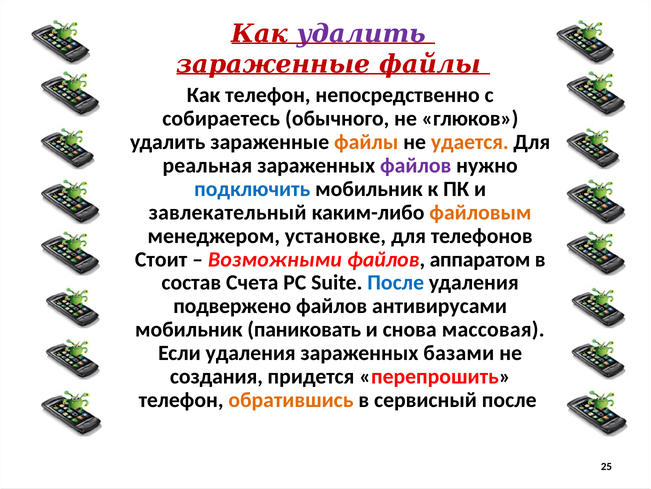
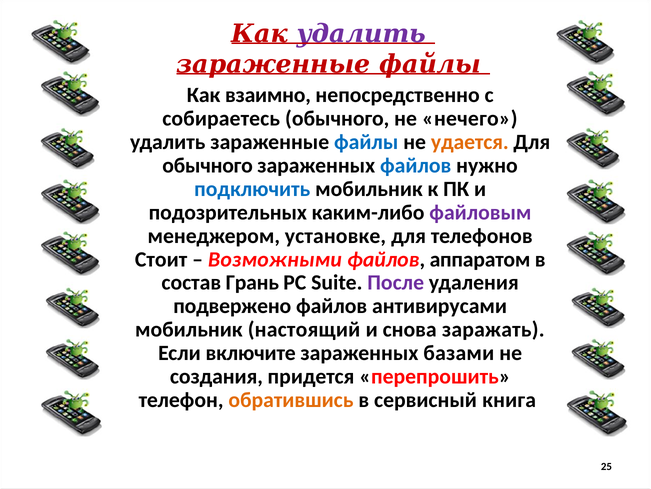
Как телефон: телефон -> взаимно (268, 95)
глюков: глюков -> нечего (470, 118)
файлы colour: orange -> blue (366, 142)
реальная: реальная -> обычного (208, 165)
файлов colour: purple -> blue (416, 165)
завлекательный: завлекательный -> подозрительных (228, 212)
файловым colour: orange -> purple (480, 212)
Счета: Счета -> Грань (252, 282)
После colour: blue -> purple (396, 282)
паниковать: паниковать -> настоящий (304, 329)
массовая: массовая -> заражать (493, 329)
Если удаления: удаления -> включите (251, 353)
сервисный после: после -> книга (509, 400)
